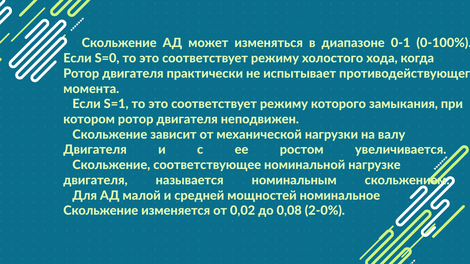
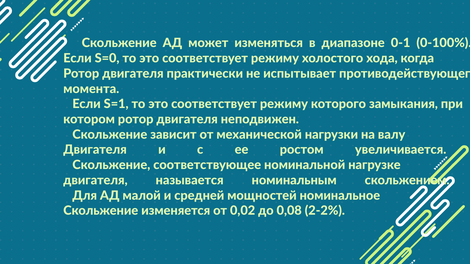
2-0%: 2-0% -> 2-2% (325, 211)
